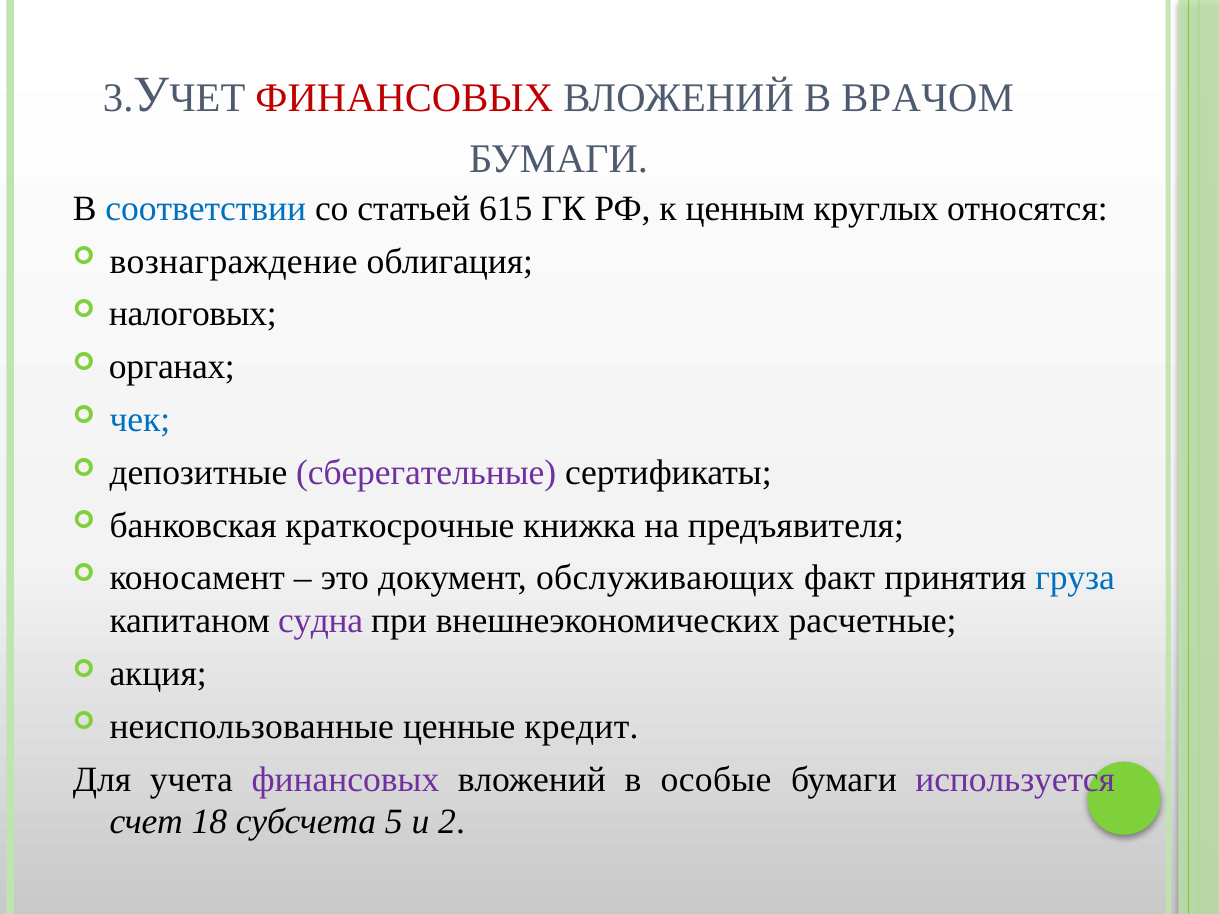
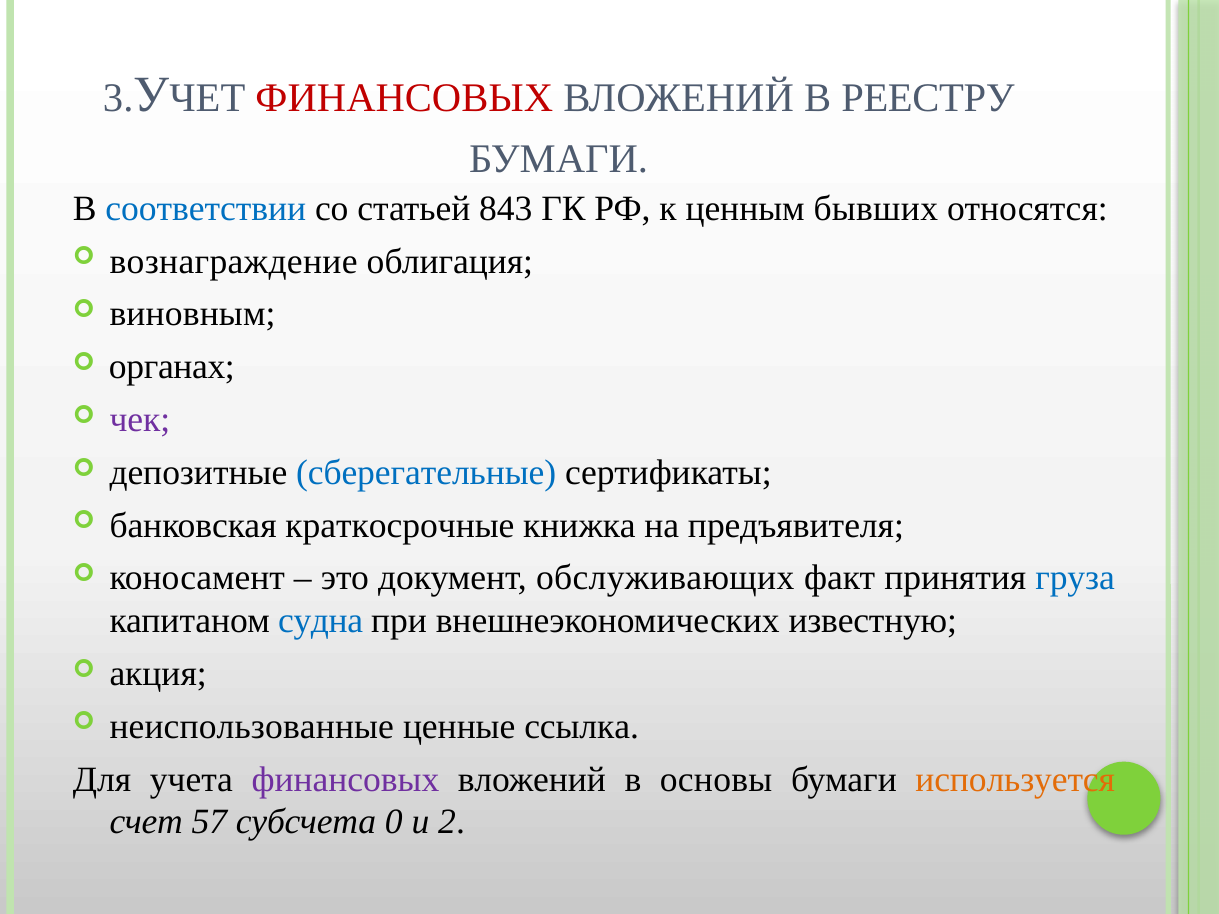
ВРАЧОМ: ВРАЧОМ -> РЕЕСТРУ (928, 98)
615: 615 -> 843 (506, 209)
круглых: круглых -> бывших (876, 209)
налоговых: налоговых -> виновным (193, 314)
чек colour: blue -> purple (140, 420)
сберегательные colour: purple -> blue (426, 473)
судна colour: purple -> blue (321, 621)
расчетные: расчетные -> известную (873, 621)
кредит: кредит -> ссылка (582, 727)
особые: особые -> основы (716, 780)
используется colour: purple -> orange (1015, 780)
18: 18 -> 57 (209, 822)
5: 5 -> 0 (394, 822)
